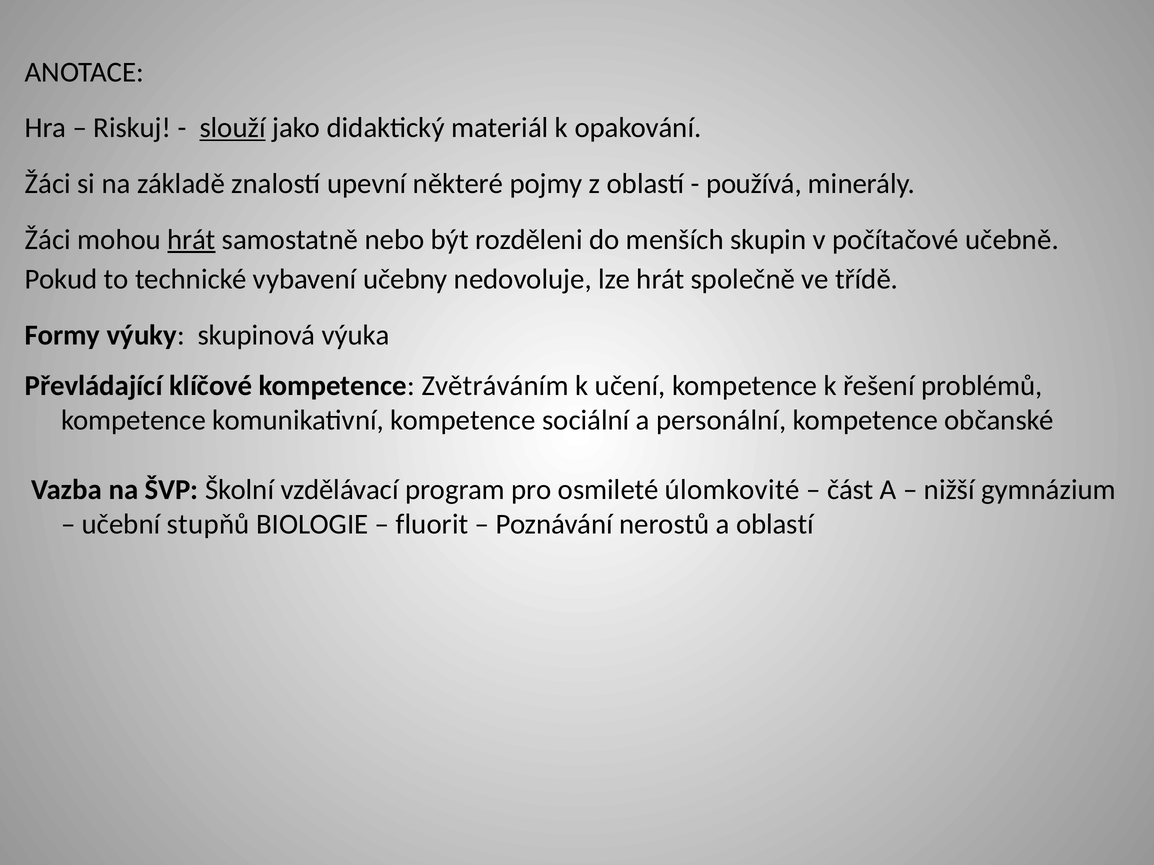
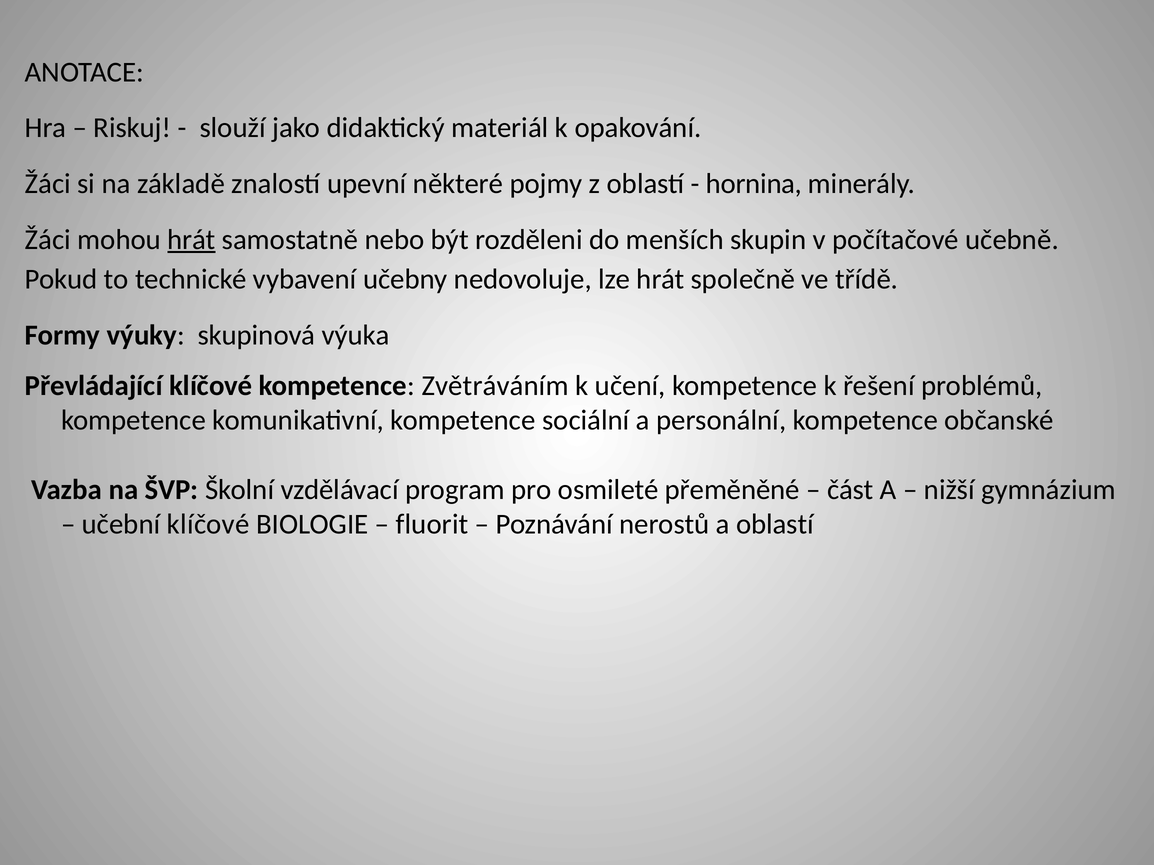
slouží underline: present -> none (233, 128)
používá: používá -> hornina (754, 184)
úlomkovité: úlomkovité -> přeměněné (732, 490)
učební stupňů: stupňů -> klíčové (208, 524)
